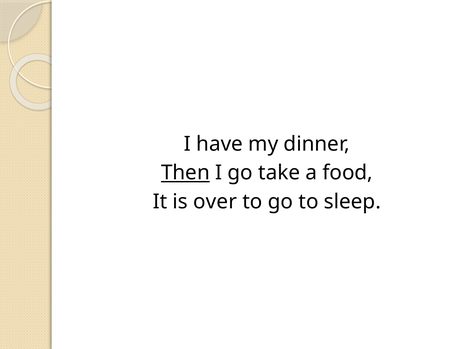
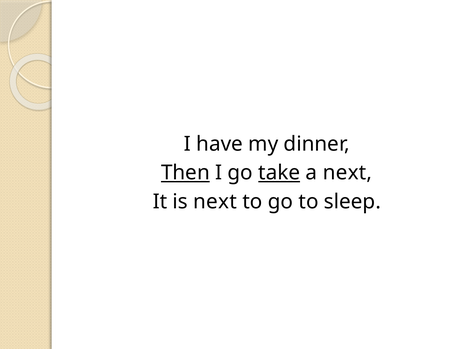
take underline: none -> present (279, 173)
a food: food -> next (347, 173)
is over: over -> next (215, 202)
